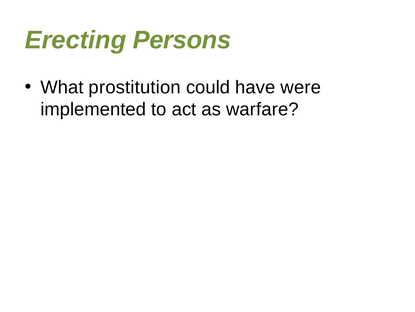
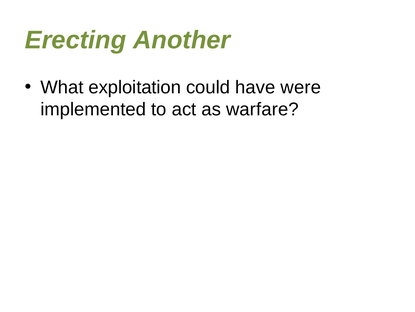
Persons: Persons -> Another (182, 40)
prostitution: prostitution -> exploitation (135, 87)
